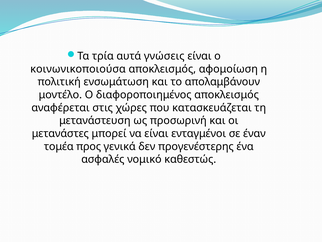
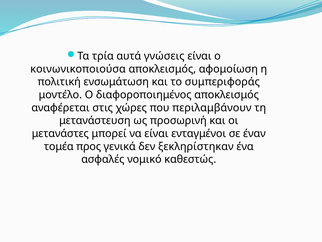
απολαμβάνουν: απολαμβάνουν -> συμπεριφοράς (222, 82)
κατασκευάζεται: κατασκευάζεται -> περιλαμβάνουν (212, 108)
προγενέστερης: προγενέστερης -> ξεκληρίστηκαν (196, 146)
